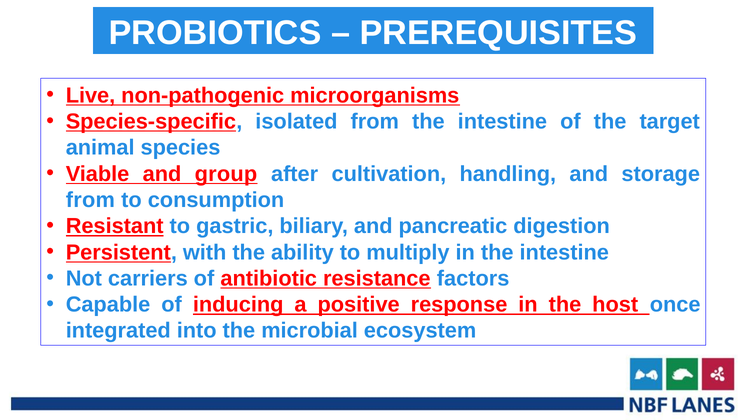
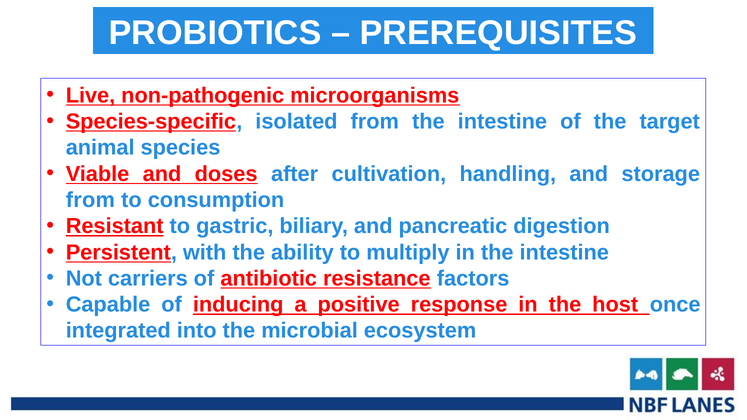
group: group -> doses (226, 174)
